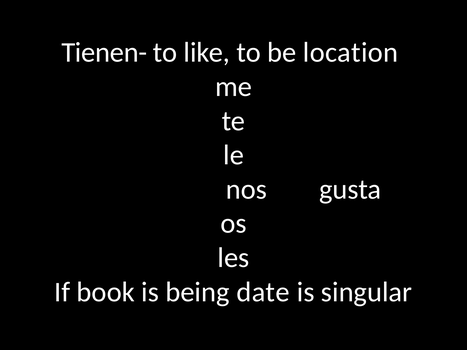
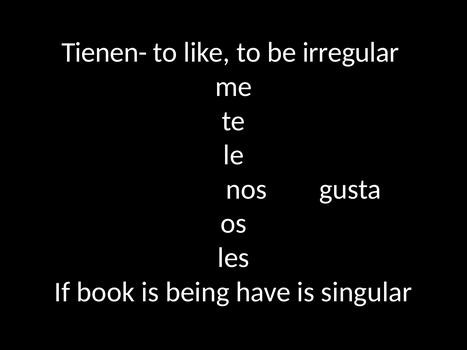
location: location -> irregular (351, 53)
date: date -> have (263, 292)
